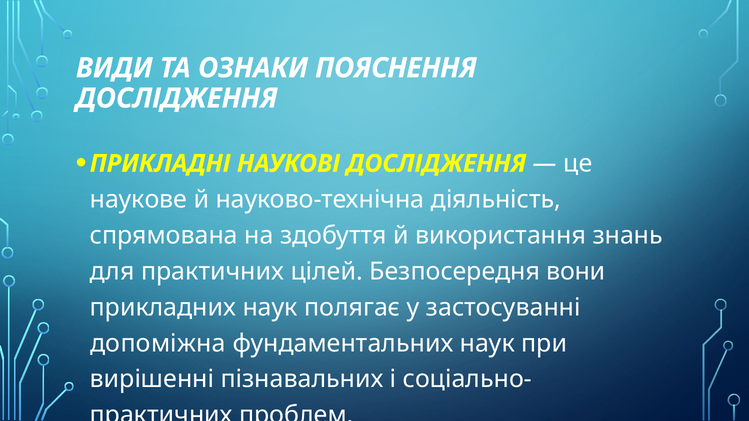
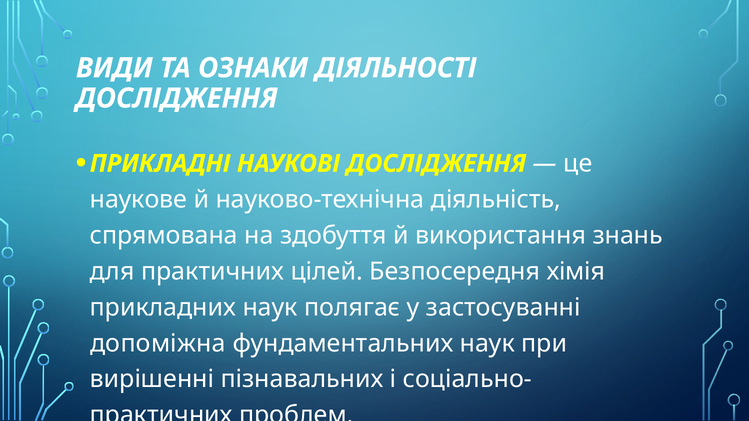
ПОЯСНЕННЯ: ПОЯСНЕННЯ -> ДІЯЛЬНОСТІ (396, 68)
вони: вони -> хімія (576, 272)
